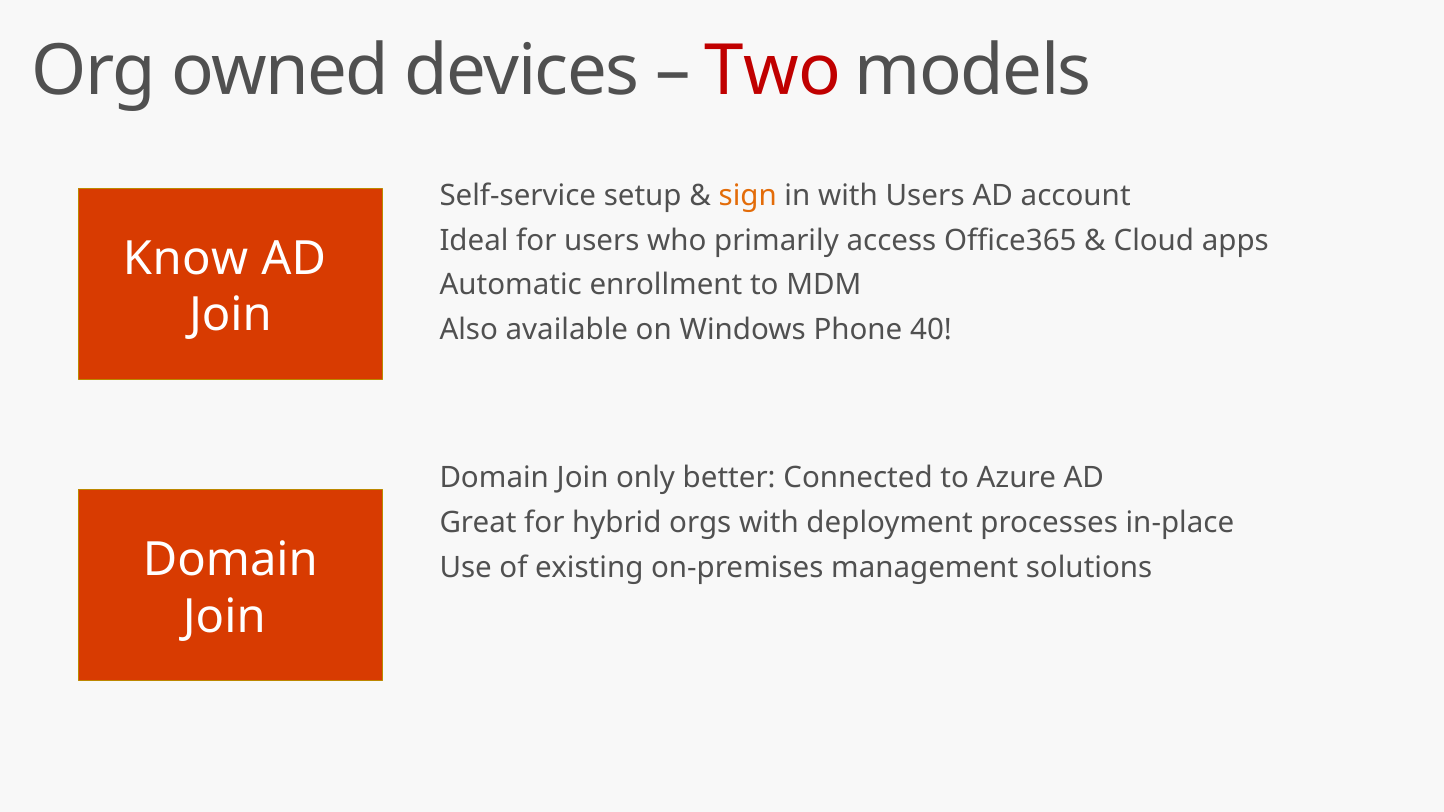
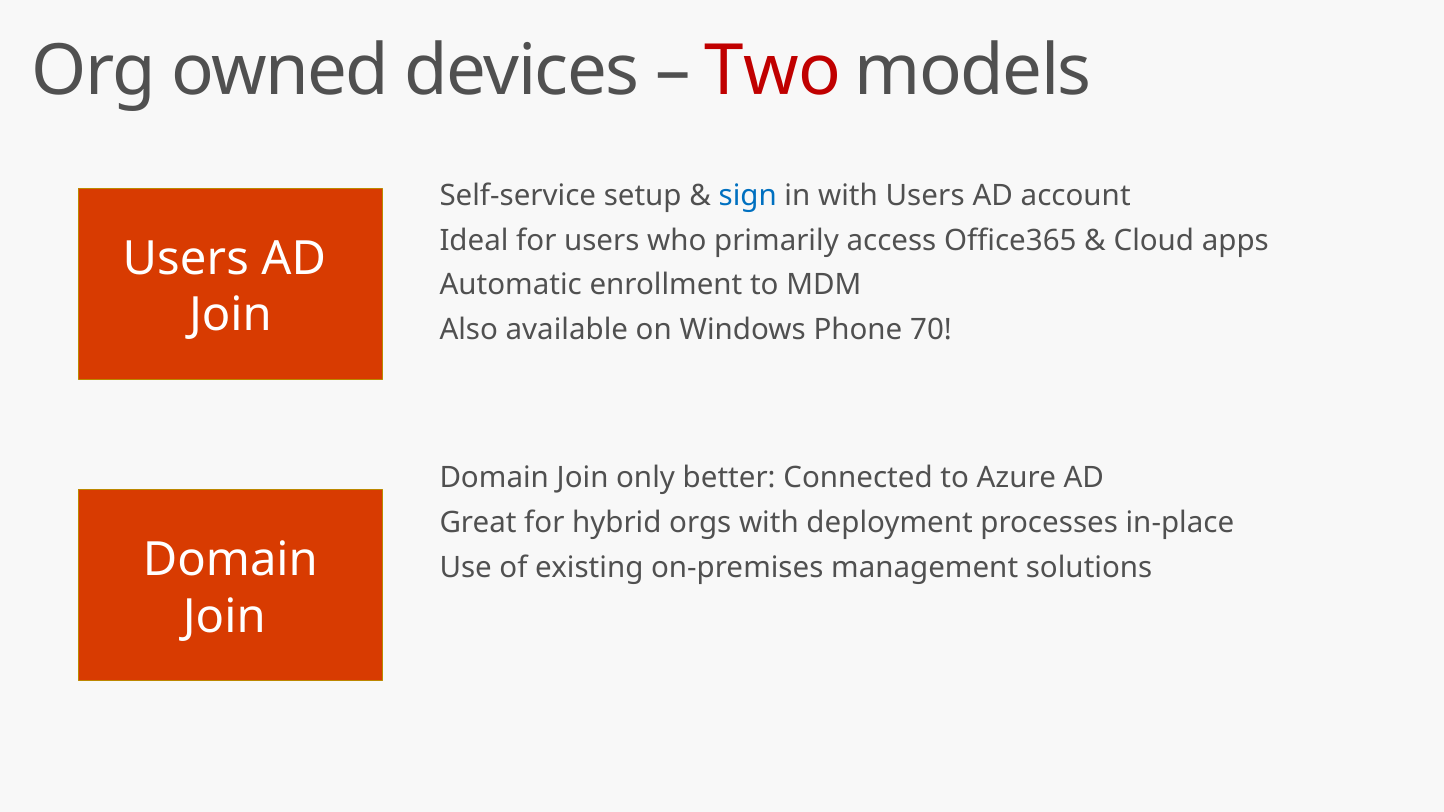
sign colour: orange -> blue (748, 195)
Know: Know -> Users (186, 259)
40: 40 -> 70 (931, 330)
